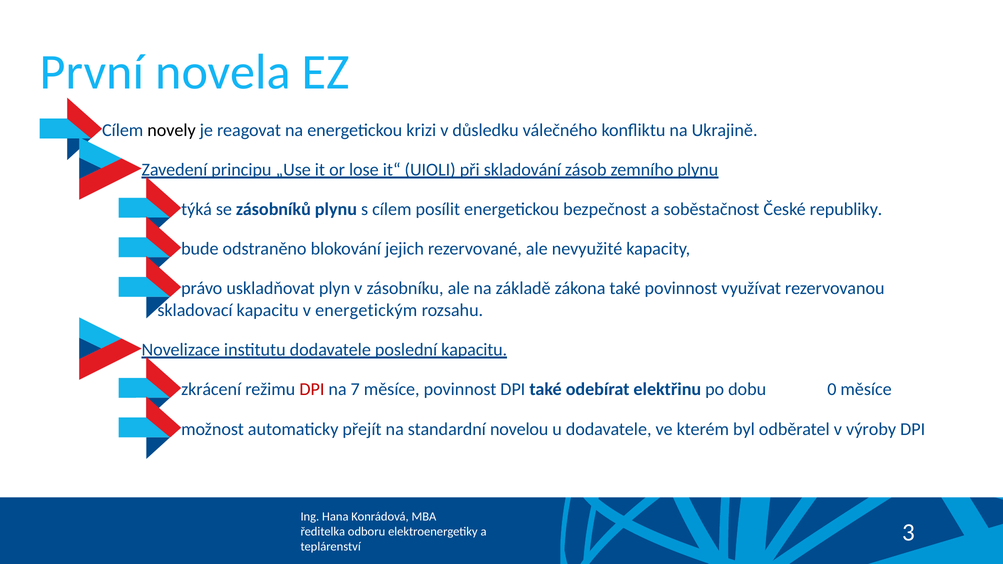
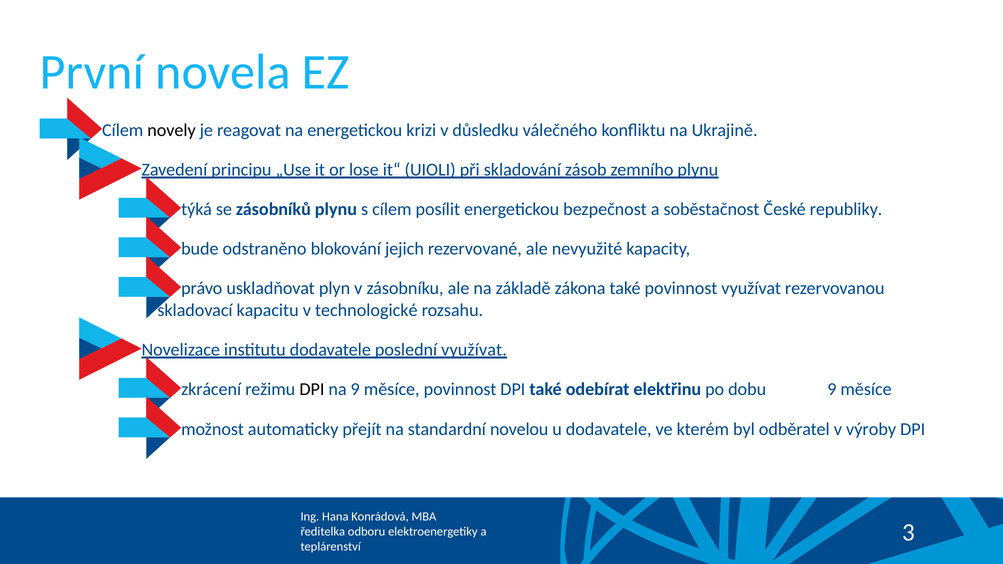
energetickým: energetickým -> technologické (366, 310)
poslední kapacitu: kapacitu -> využívat (474, 350)
DPI colour: red -> black (312, 390)
na 7: 7 -> 9 (355, 390)
dobu 0: 0 -> 9 (832, 390)
